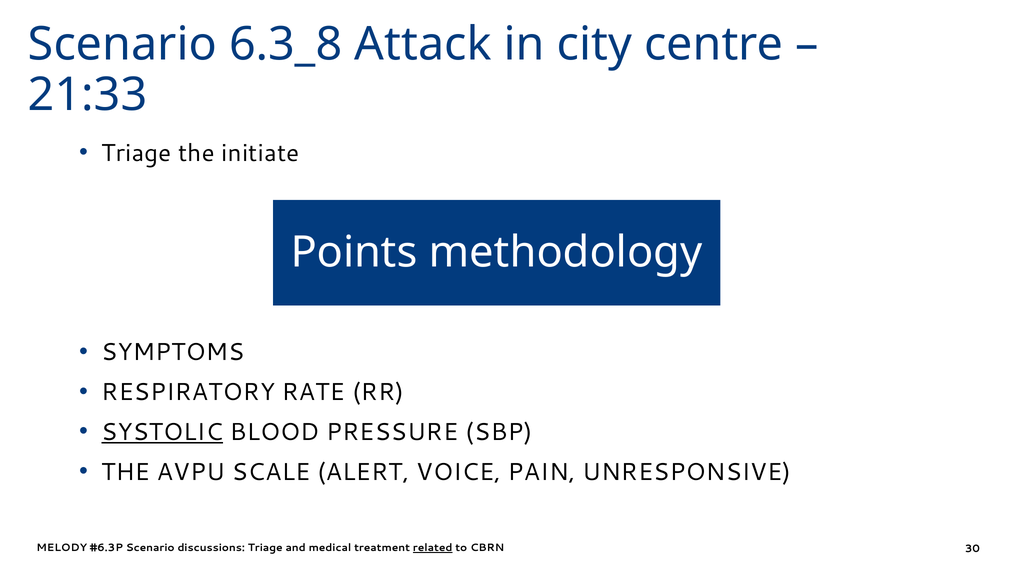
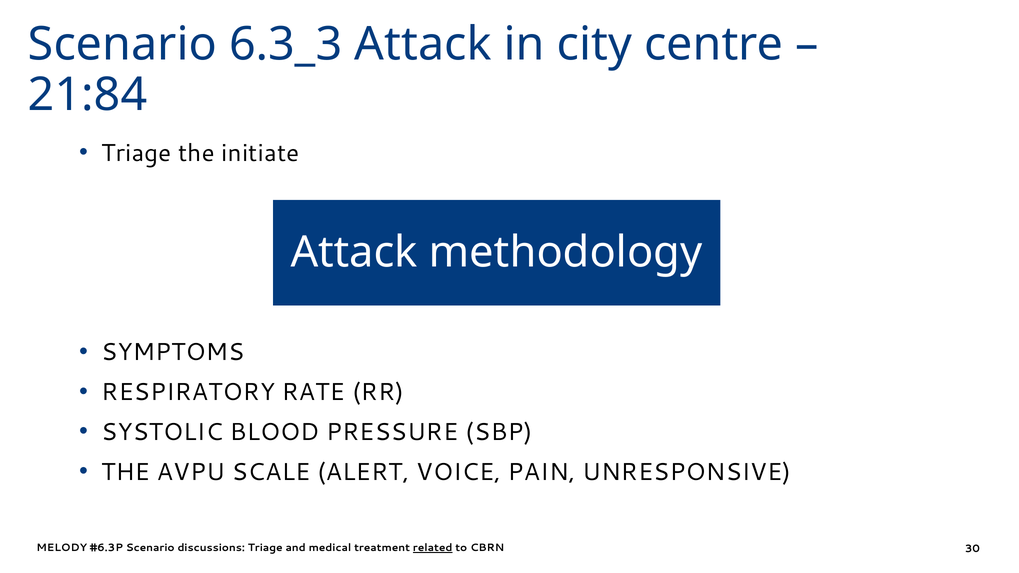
6.3_8: 6.3_8 -> 6.3_3 (286, 45)
21:33: 21:33 -> 21:84 (88, 95)
Points: Points -> Attack (354, 252)
SYSTOLIC underline: present -> none (162, 432)
